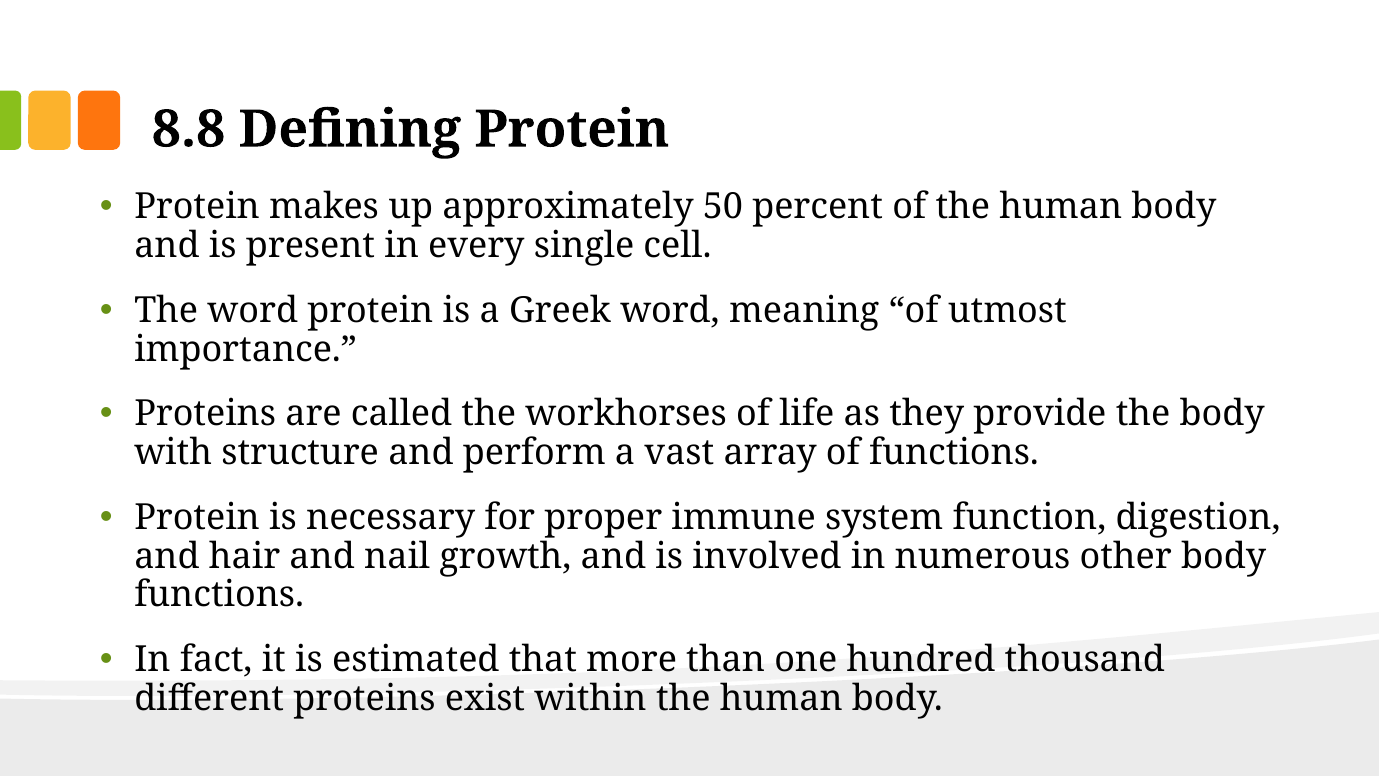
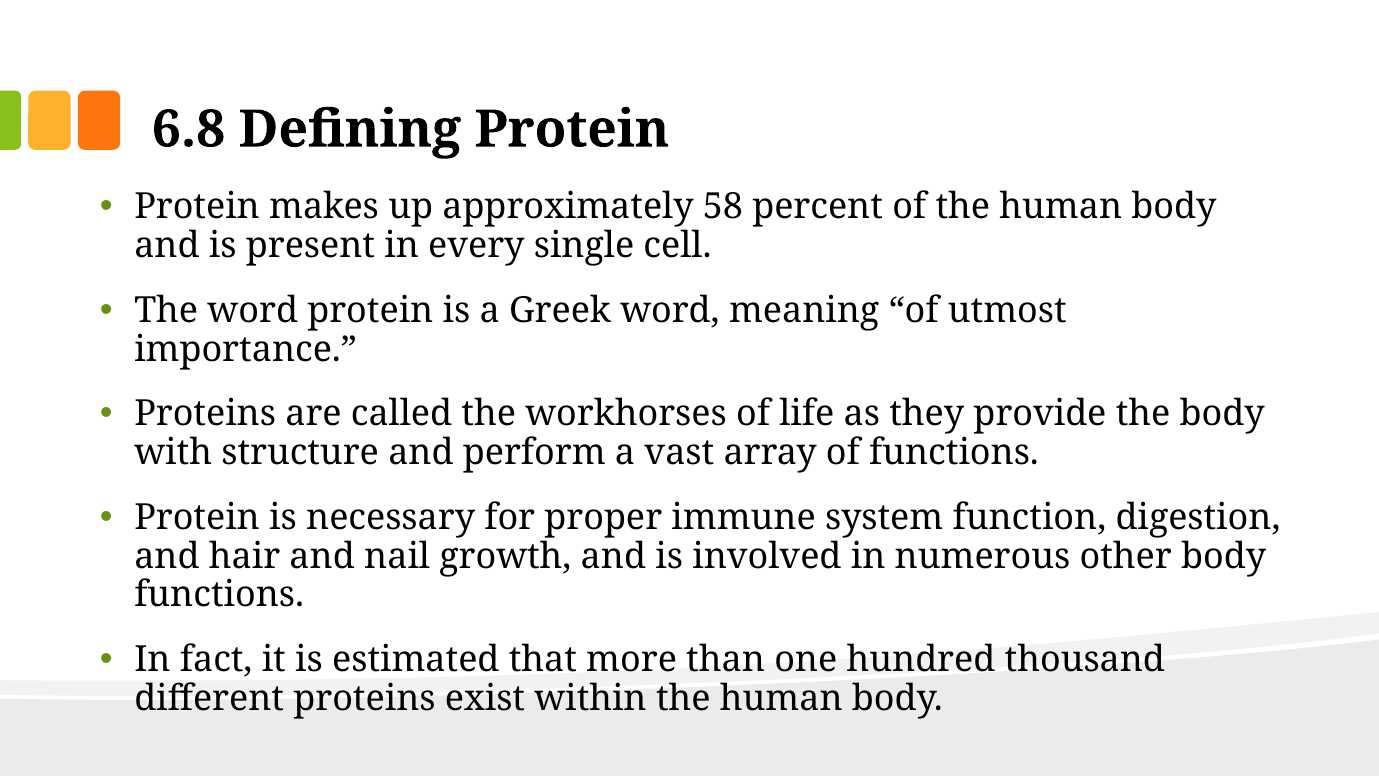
8.8: 8.8 -> 6.8 (189, 129)
50: 50 -> 58 (723, 207)
